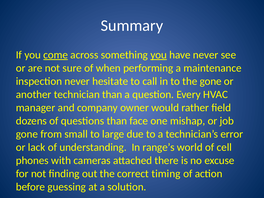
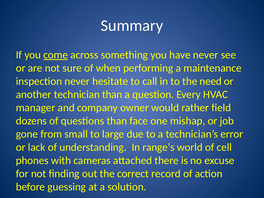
you underline: present -> none (159, 55)
the gone: gone -> need (211, 81)
timing: timing -> record (166, 174)
